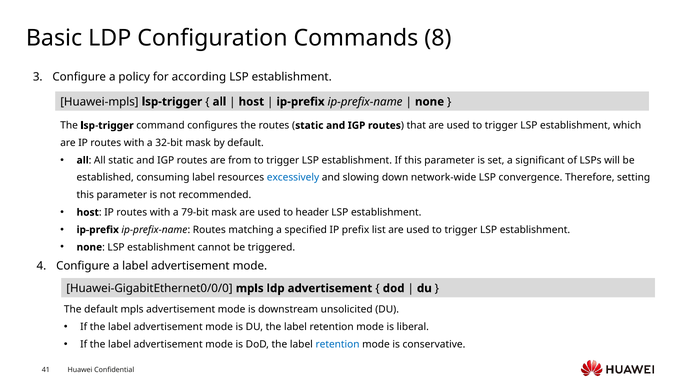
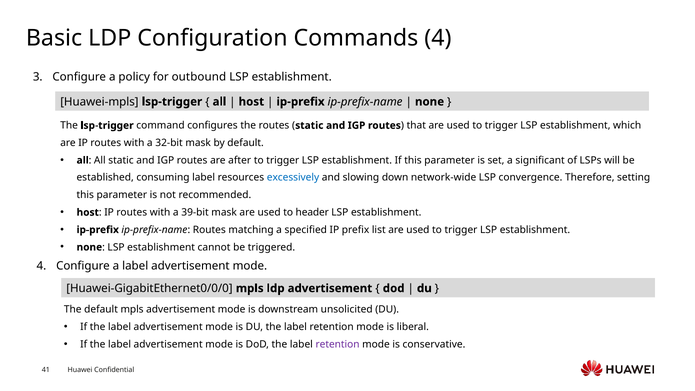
Commands 8: 8 -> 4 (438, 38)
according: according -> outbound (199, 77)
from: from -> after (240, 160)
79-bit: 79-bit -> 39-bit (195, 212)
retention colour: blue -> purple (338, 344)
